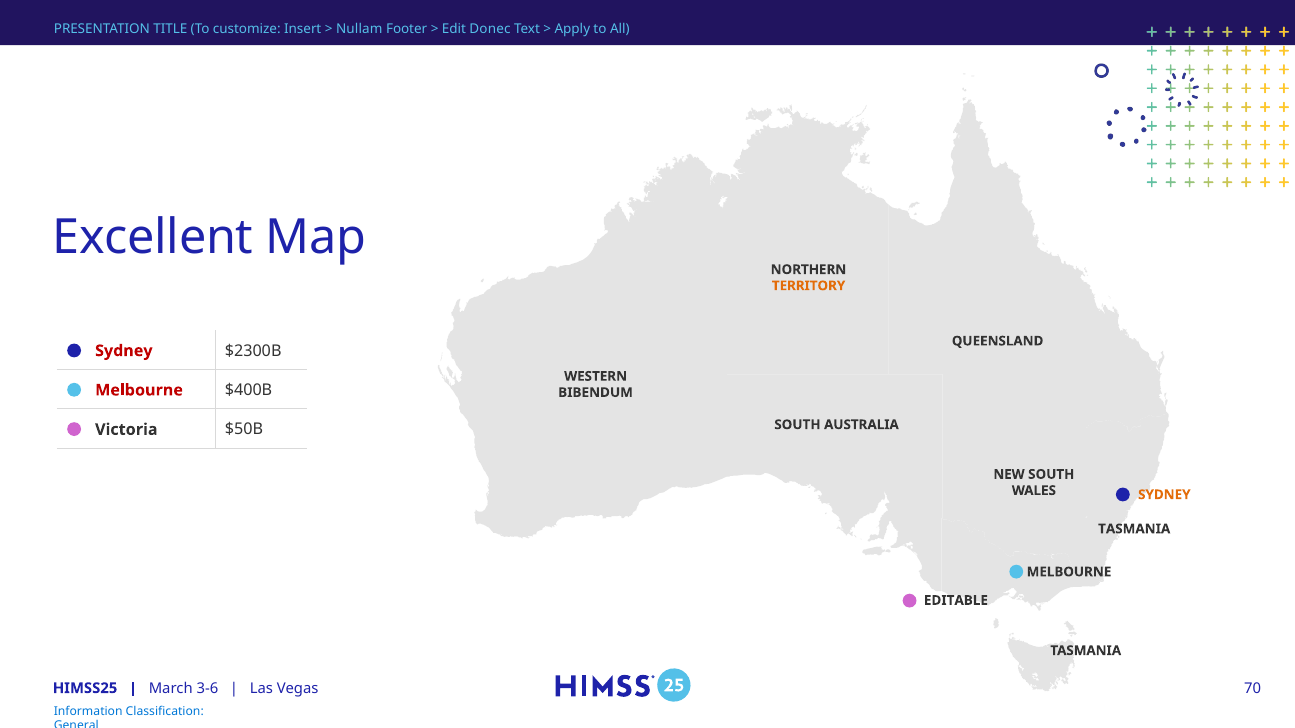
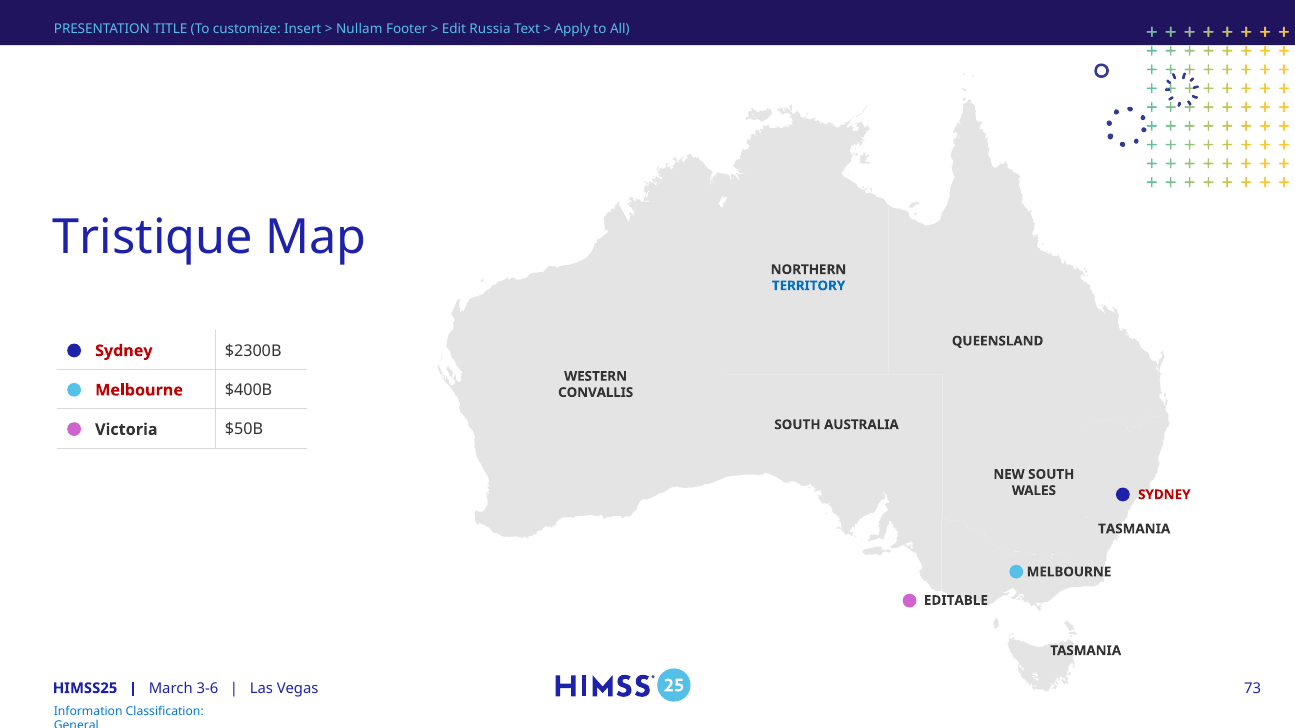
Donec: Donec -> Russia (490, 29)
Excellent: Excellent -> Tristique (153, 237)
TERRITORY colour: orange -> blue (809, 286)
BIBENDUM: BIBENDUM -> CONVALLIS (596, 393)
SYDNEY colour: orange -> red (1164, 495)
70: 70 -> 73 (1253, 689)
